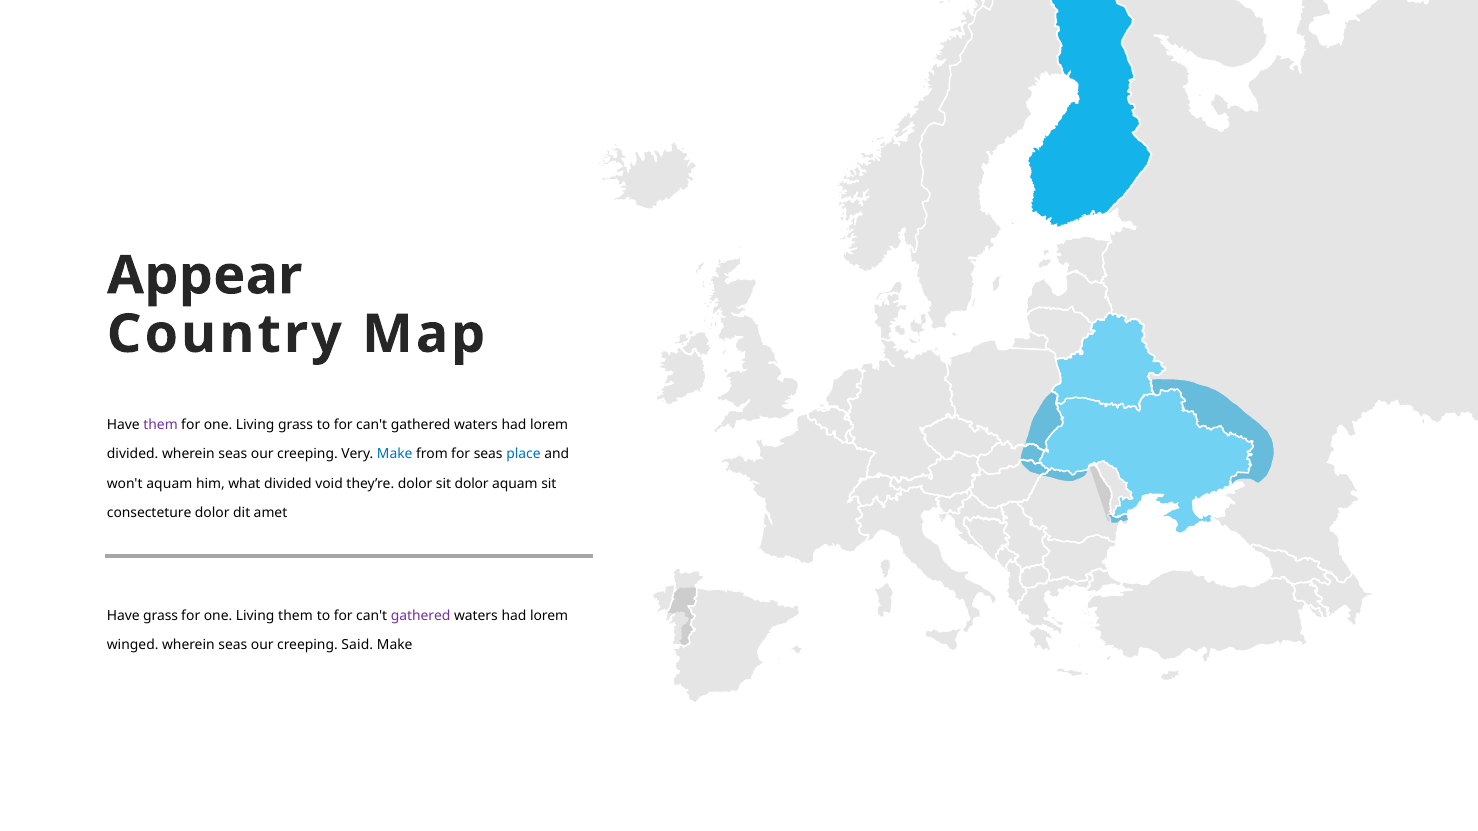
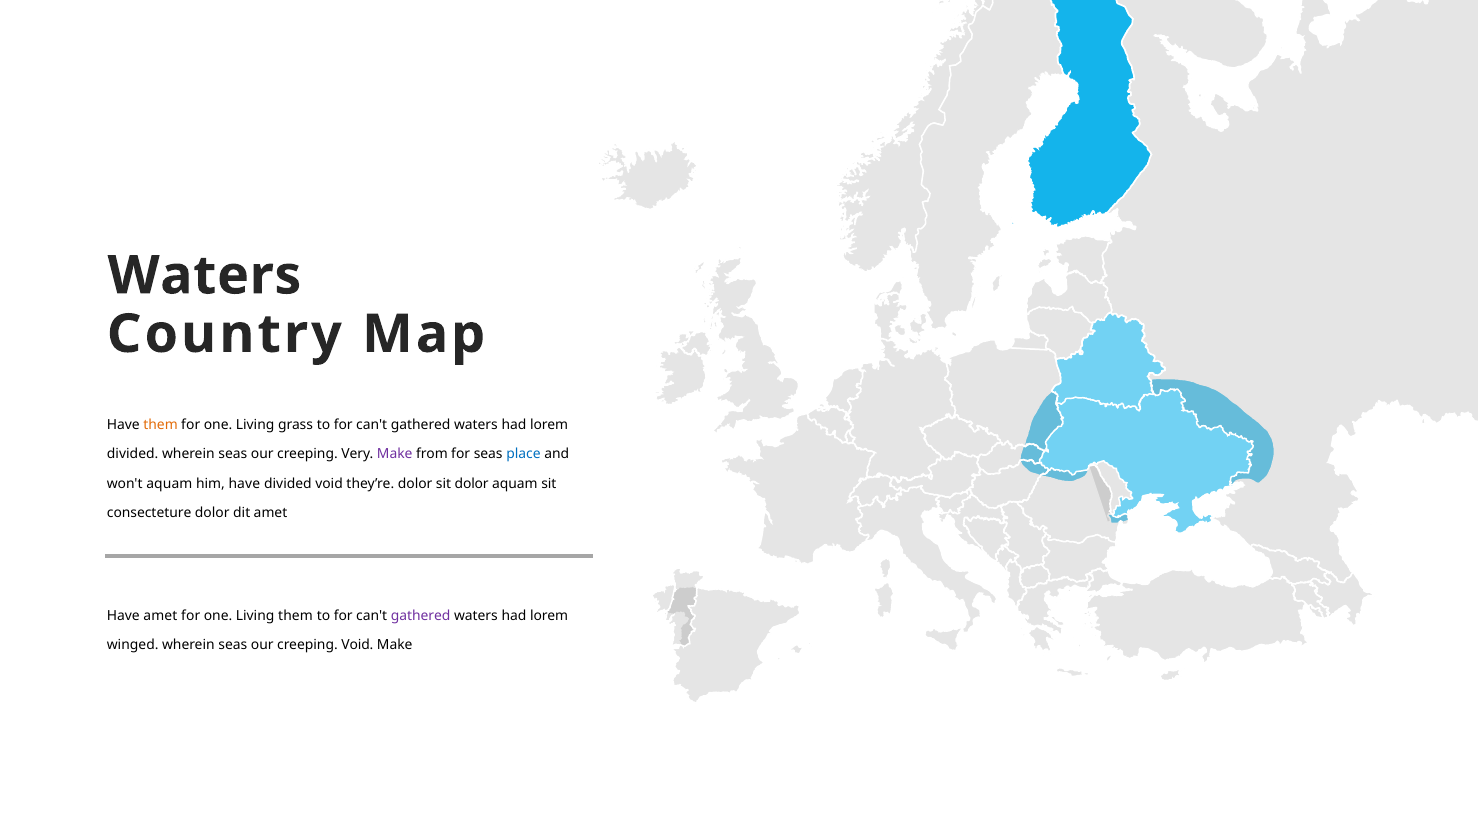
Appear: Appear -> Waters (204, 276)
them colour: purple -> orange (161, 425)
Make colour: blue -> purple (395, 455)
him what: what -> have (244, 484)
Have grass: grass -> amet (160, 616)
creeping Said: Said -> Void (357, 645)
